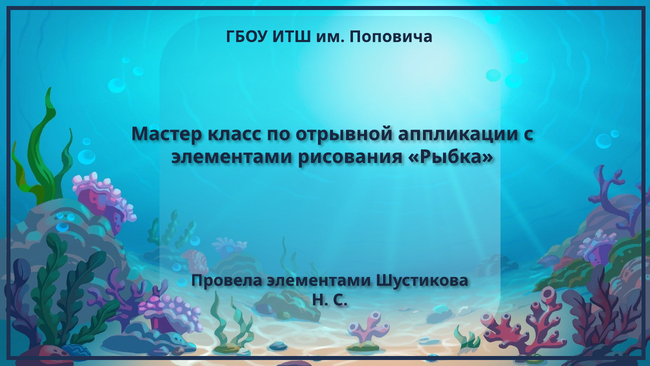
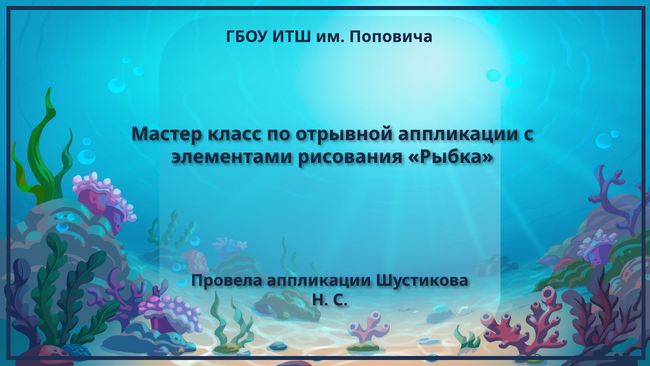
Провела элементами: элементами -> аппликации (319, 280)
